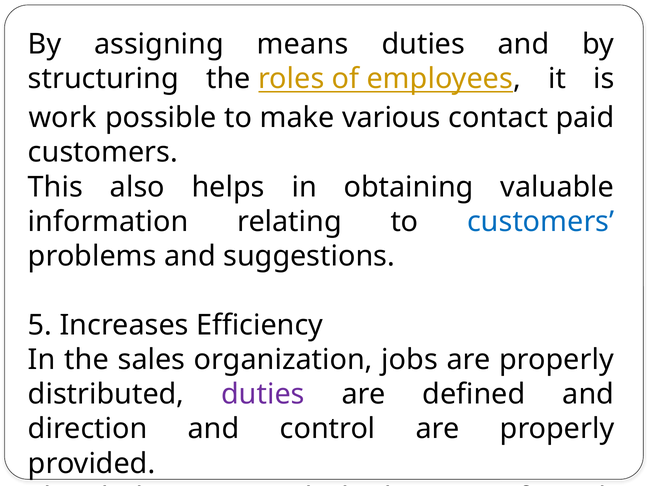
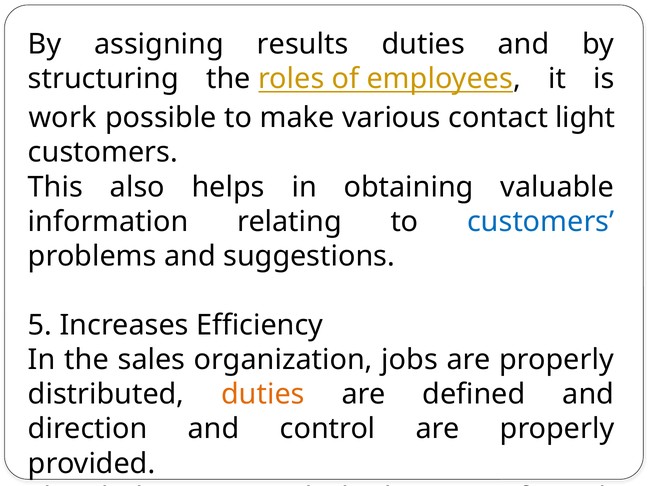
means: means -> results (303, 44)
paid: paid -> light (585, 118)
duties colour: purple -> orange (263, 394)
